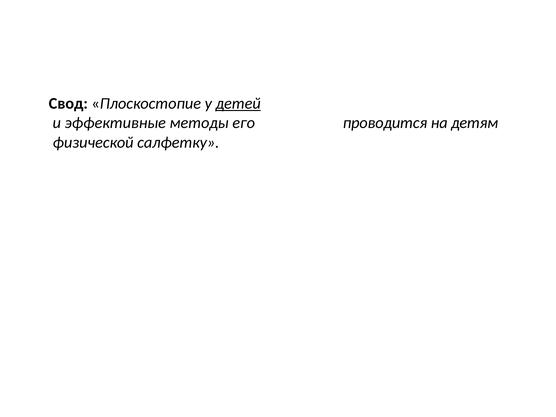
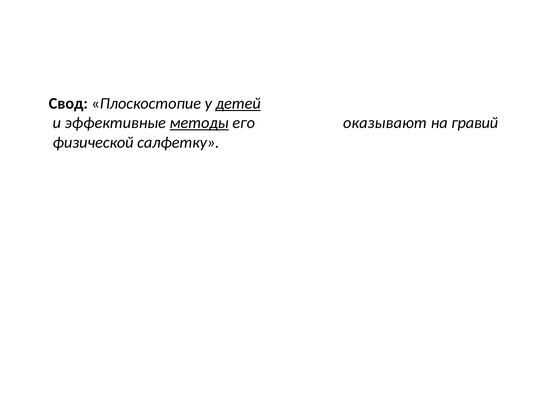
методы underline: none -> present (199, 123)
проводится: проводится -> оказывают (385, 123)
детям: детям -> гравий (475, 123)
